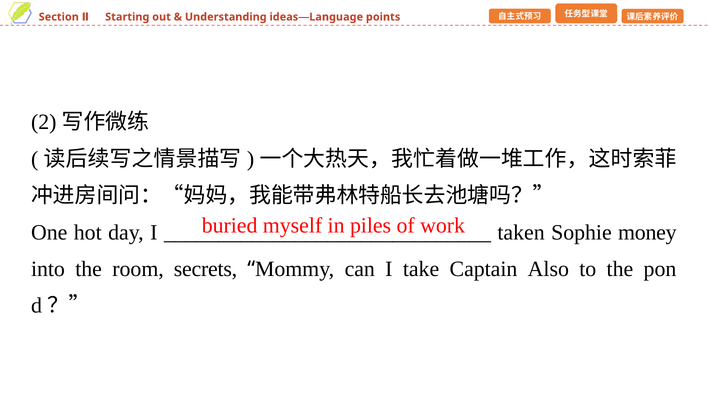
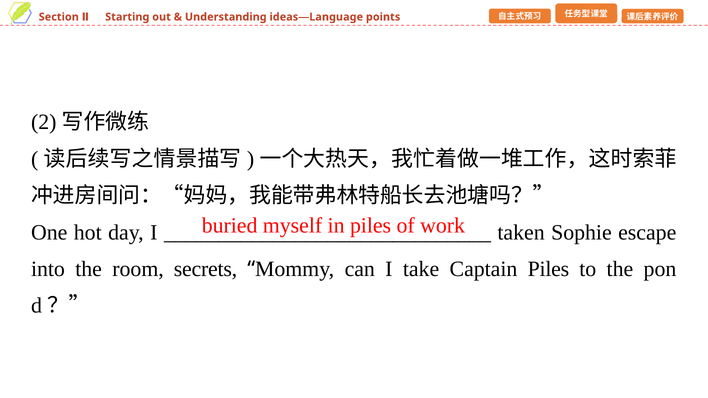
money: money -> escape (647, 232)
Captain Also: Also -> Piles (548, 269)
